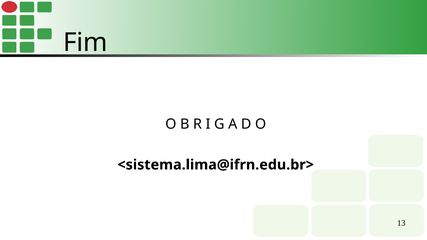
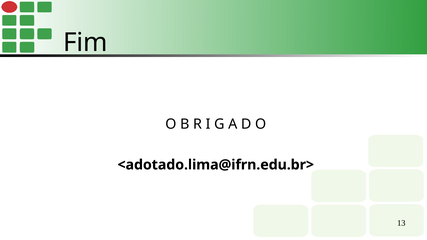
<sistema.lima@ifrn.edu.br>: <sistema.lima@ifrn.edu.br> -> <adotado.lima@ifrn.edu.br> (216, 165)
